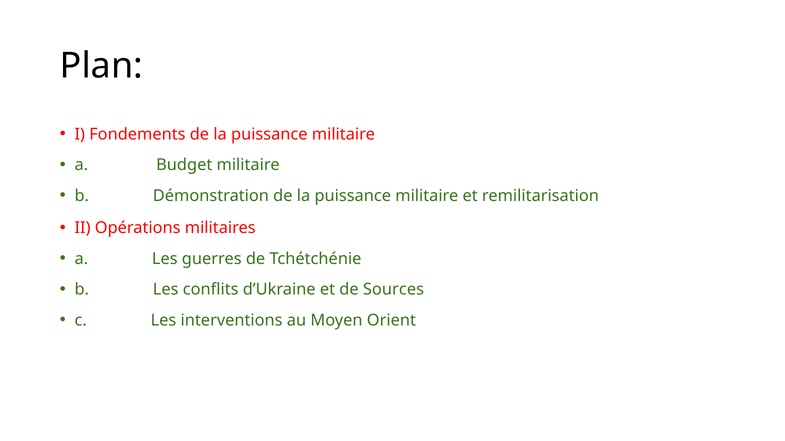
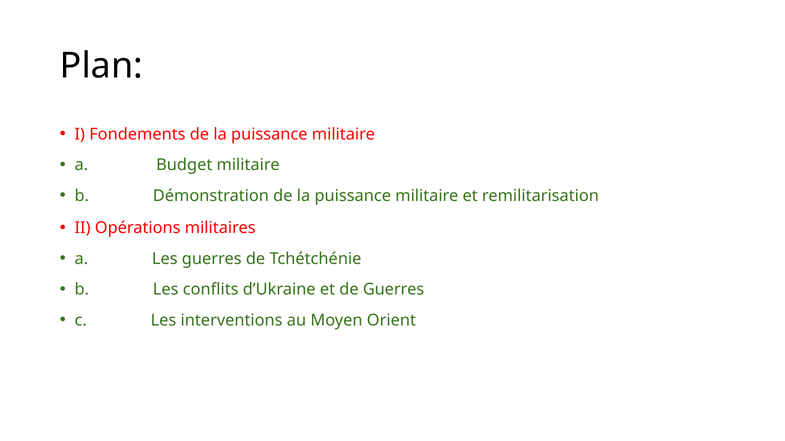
de Sources: Sources -> Guerres (394, 290)
